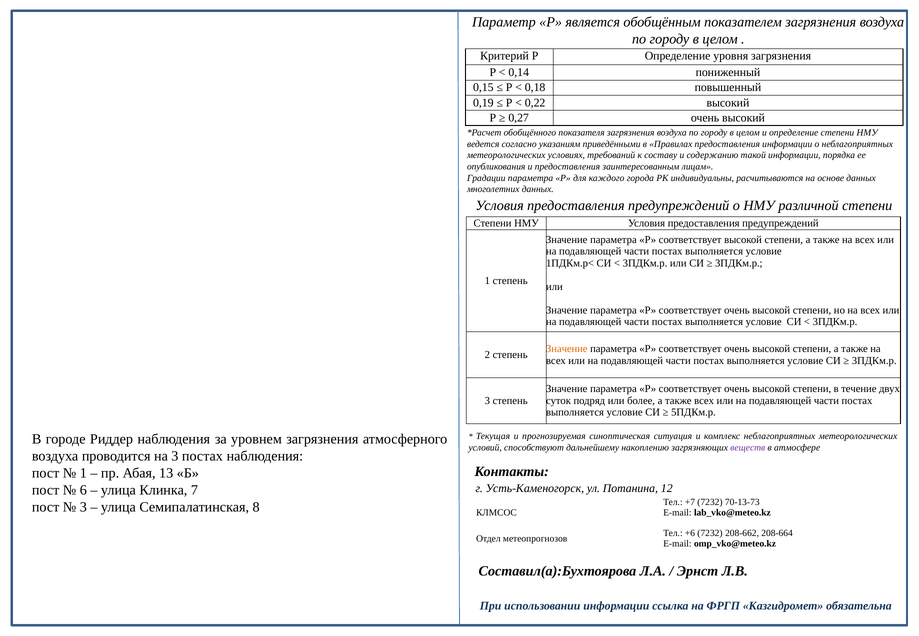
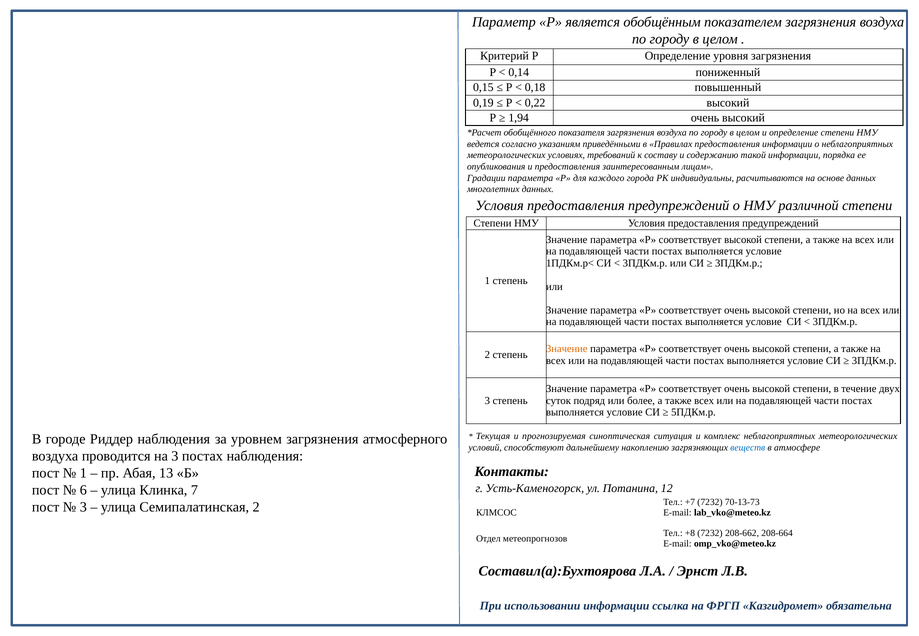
0,27: 0,27 -> 1,94 (519, 118)
веществ colour: purple -> blue (748, 448)
Семипалатинская 8: 8 -> 2 (256, 507)
+6: +6 -> +8 (690, 534)
